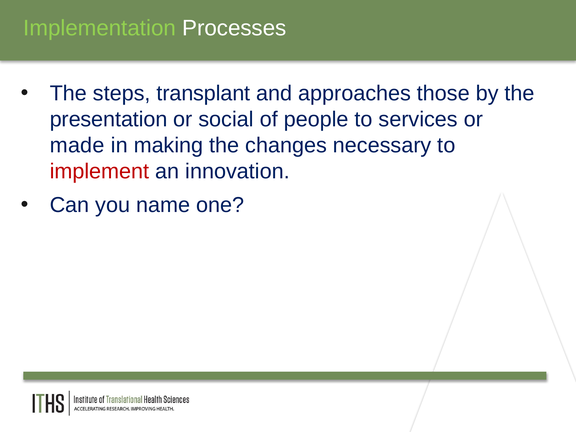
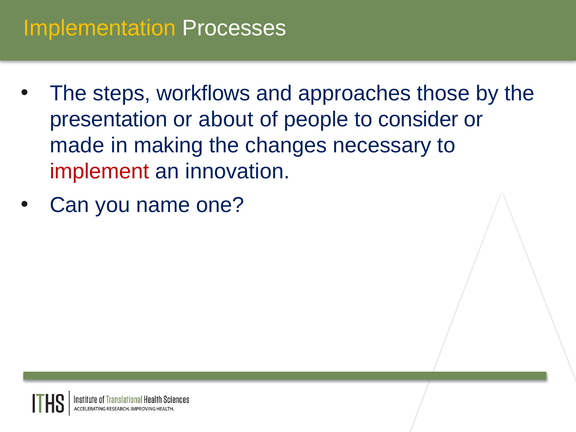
Implementation colour: light green -> yellow (100, 28)
transplant: transplant -> workflows (203, 93)
social: social -> about (226, 119)
services: services -> consider (418, 119)
